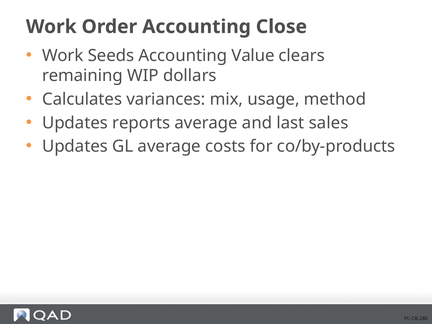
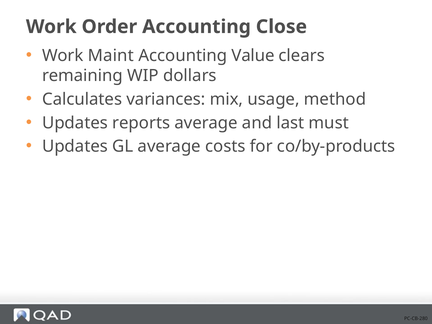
Seeds: Seeds -> Maint (111, 56)
sales: sales -> must (329, 123)
